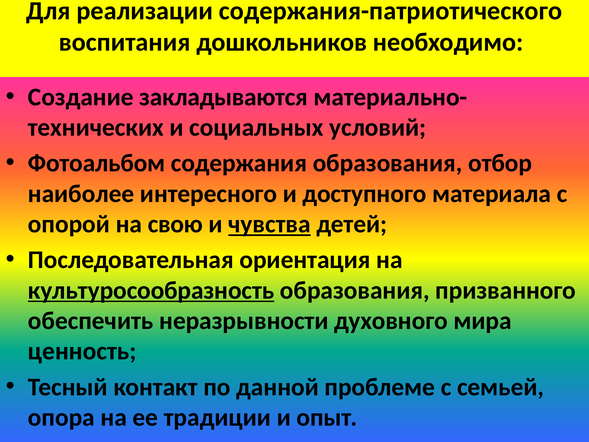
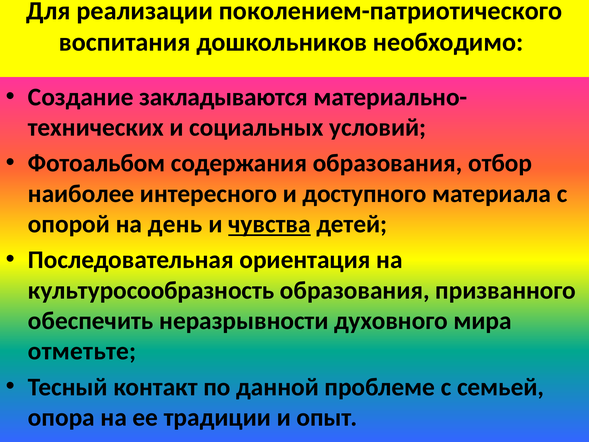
содержания-патриотического: содержания-патриотического -> поколением-патриотического (391, 11)
свою: свою -> день (175, 224)
культуросообразность underline: present -> none (151, 290)
ценность: ценность -> отметьте (82, 351)
